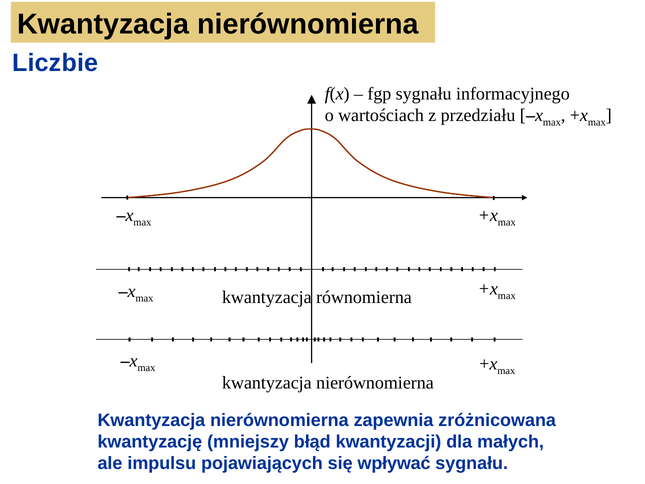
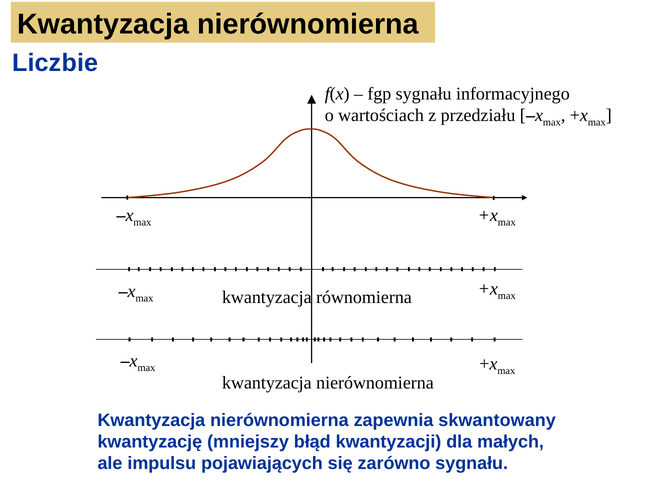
zróżnicowana: zróżnicowana -> skwantowany (497, 420)
wpływać: wpływać -> zarówno (394, 463)
